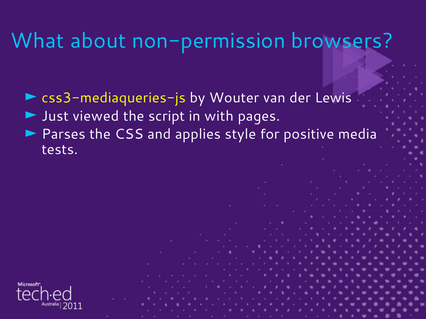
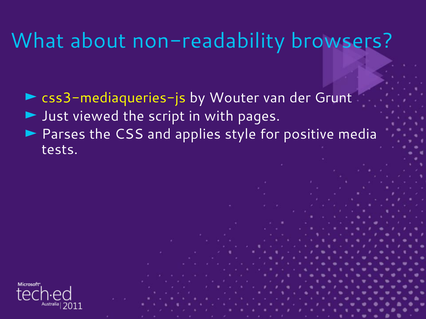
non-permission: non-permission -> non-readability (209, 41)
Lewis: Lewis -> Grunt (333, 98)
